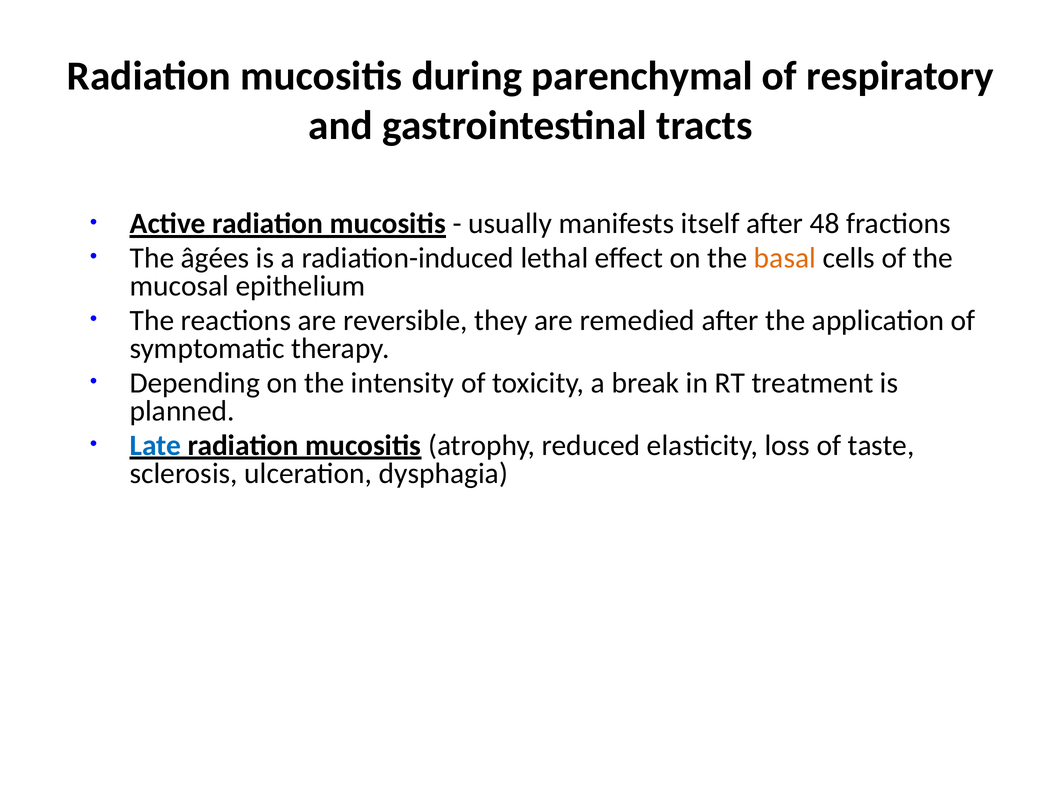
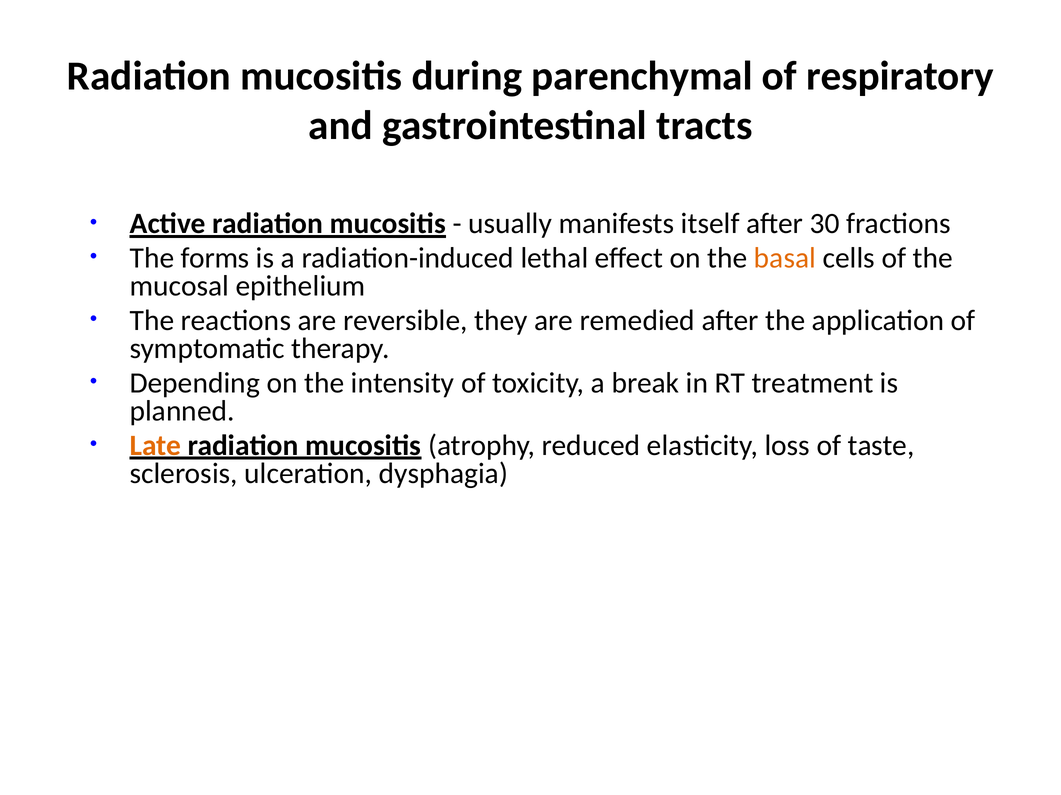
48: 48 -> 30 (825, 224)
âgées: âgées -> forms (215, 258)
Late colour: blue -> orange (156, 446)
